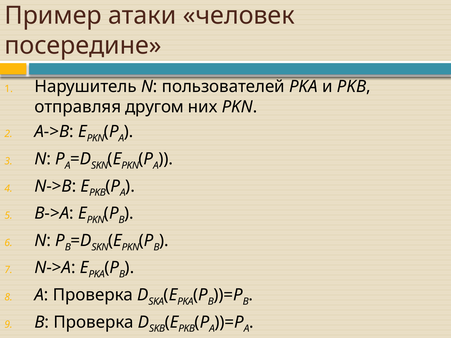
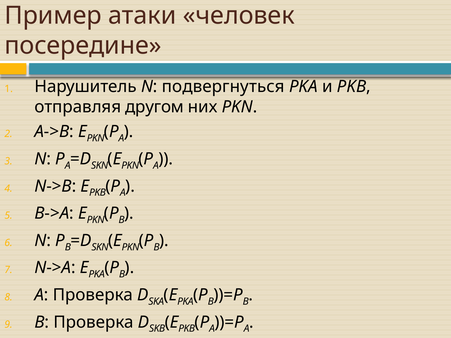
пользователей: пользователей -> подвергнуться (223, 87)
